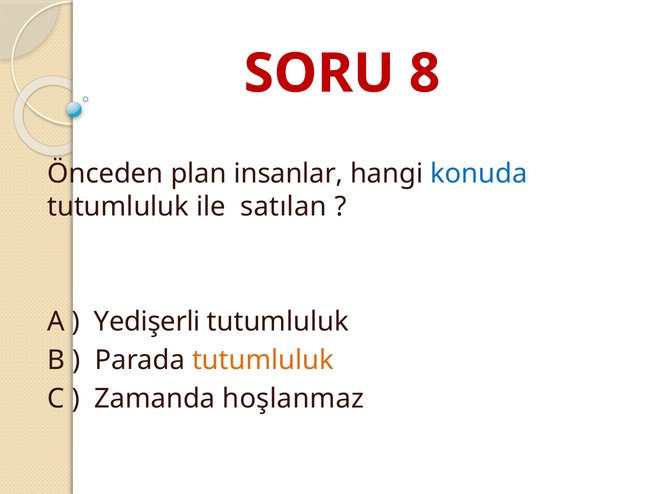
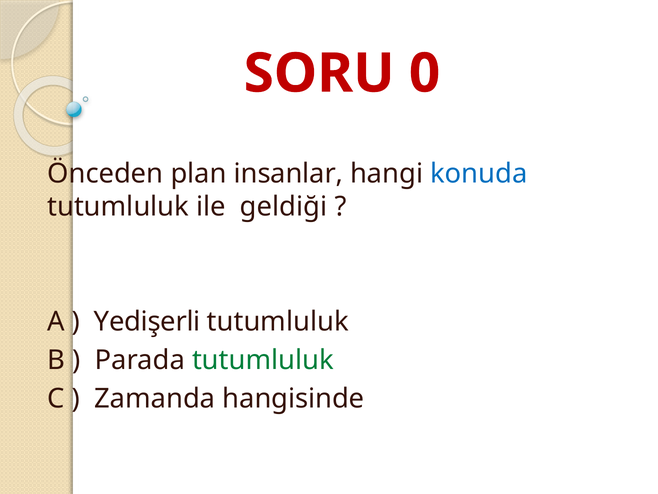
8: 8 -> 0 (425, 73)
satılan: satılan -> geldiği (284, 206)
tutumluluk colour: orange -> green (263, 360)
hoşlanmaz: hoşlanmaz -> hangisinde (293, 398)
